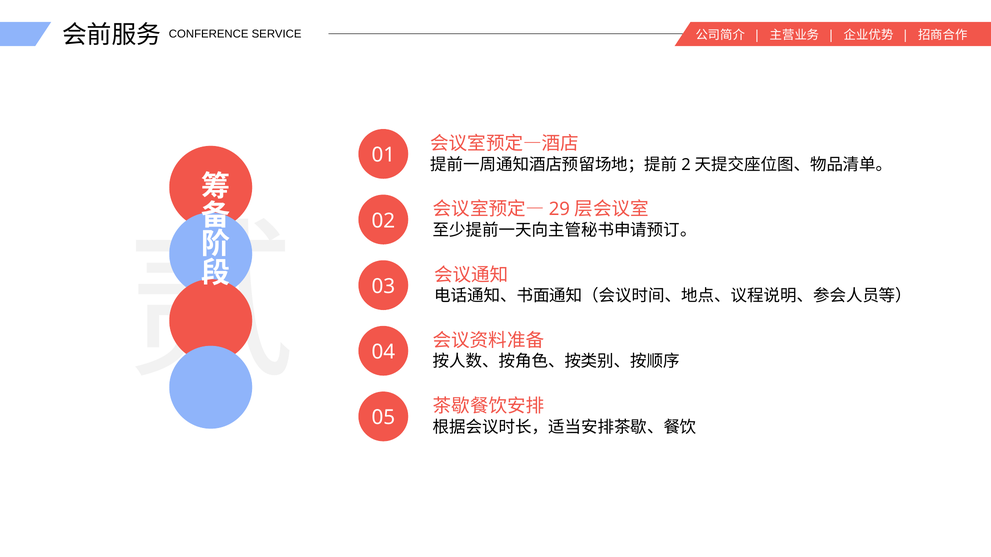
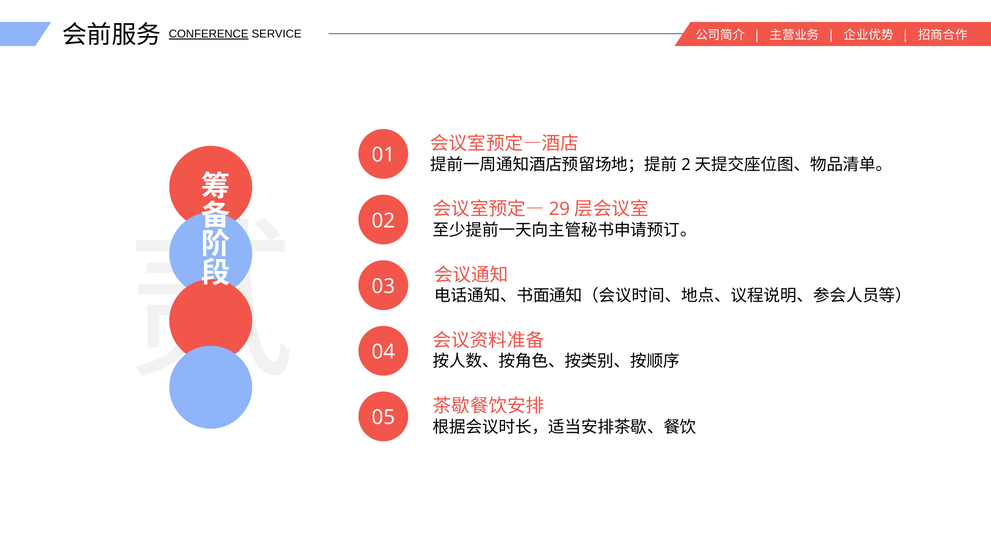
CONFERENCE underline: none -> present (209, 34)
